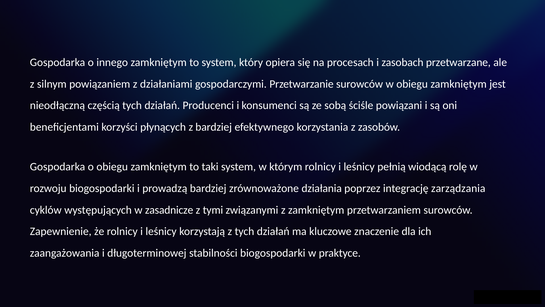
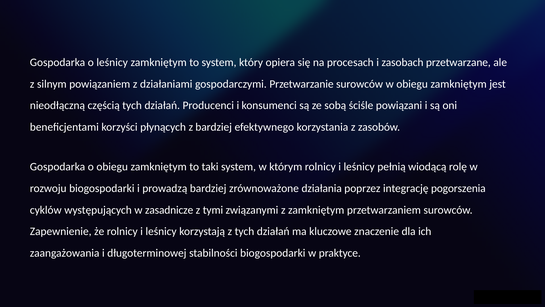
o innego: innego -> leśnicy (112, 62)
zarządzania: zarządzania -> pogorszenia (458, 188)
